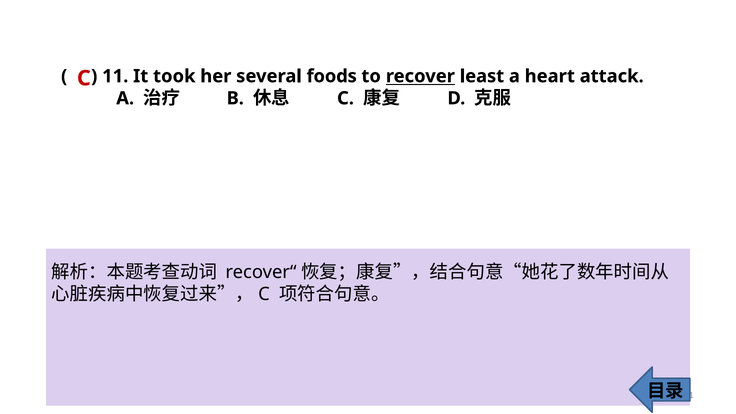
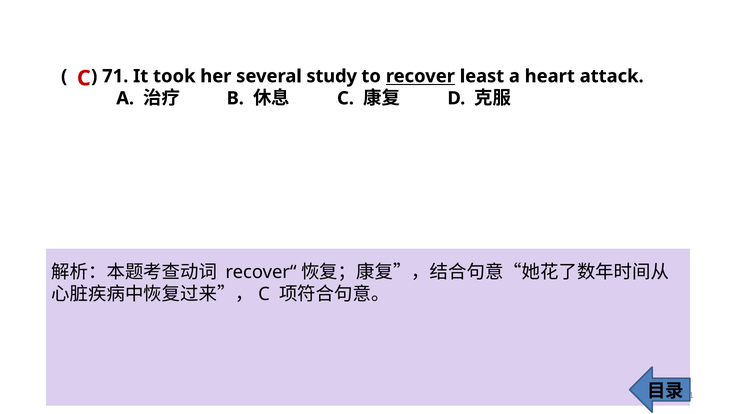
11: 11 -> 71 (115, 76)
foods: foods -> study (332, 76)
